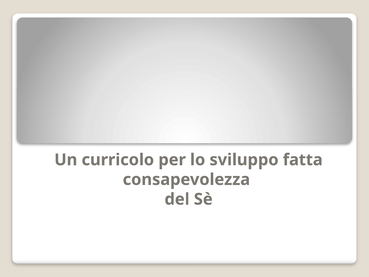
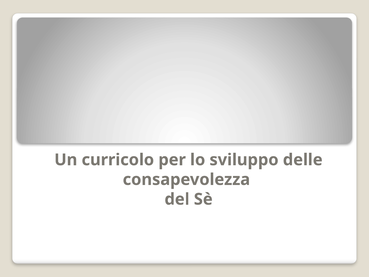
fatta: fatta -> delle (303, 160)
